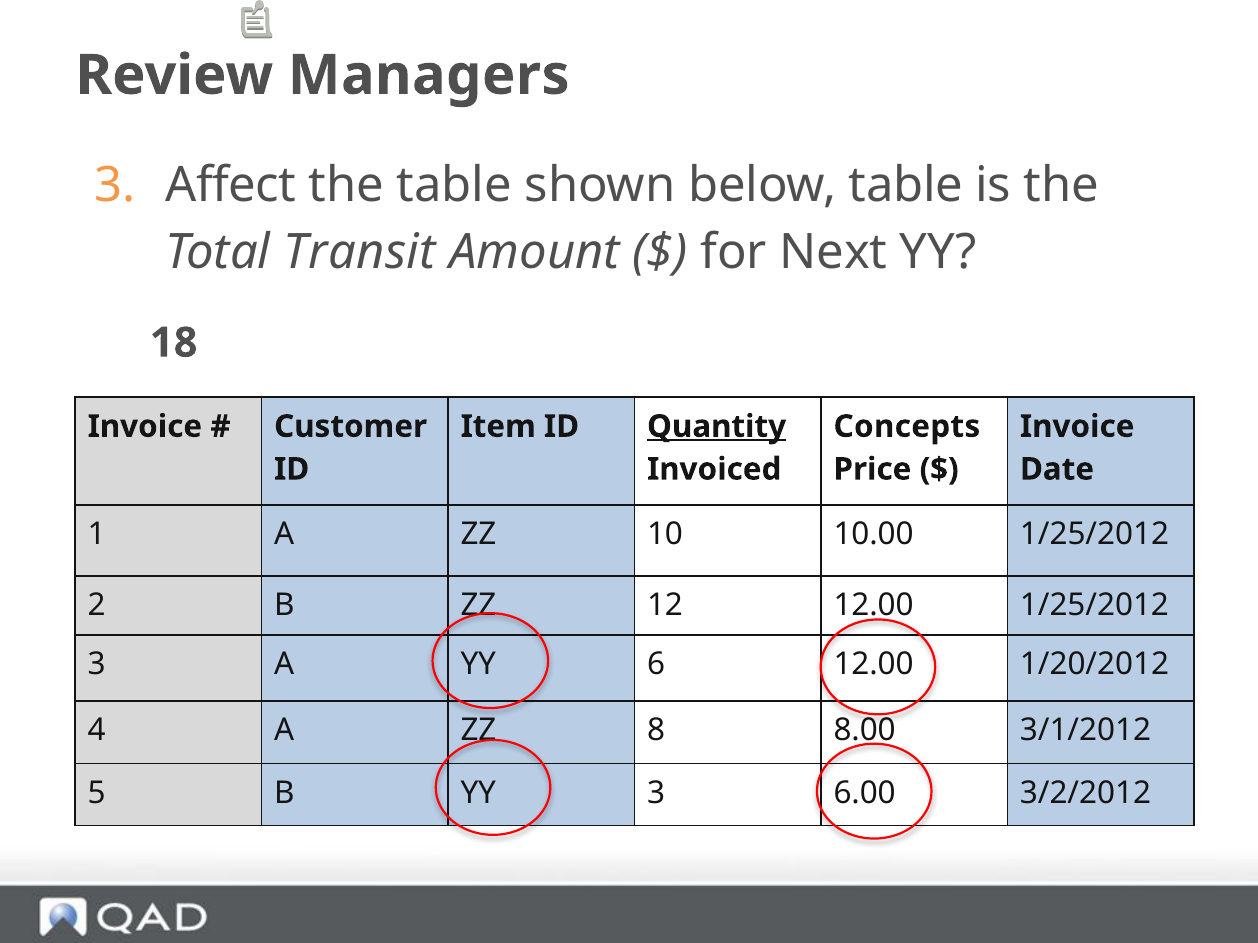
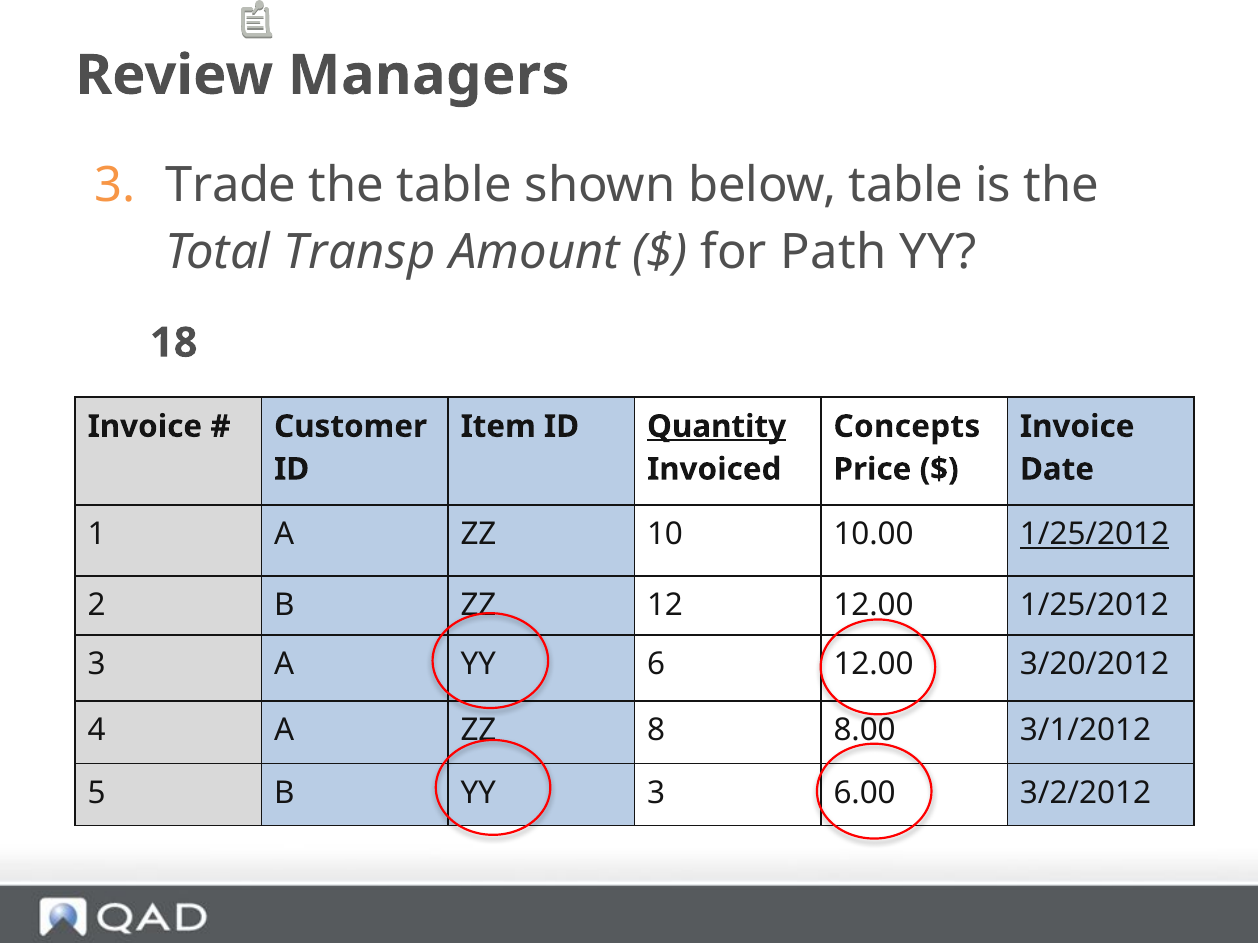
Affect: Affect -> Trade (231, 186)
Transit: Transit -> Transp (360, 252)
Next: Next -> Path (833, 252)
1/25/2012 underline: none -> present (1094, 535)
1/20/2012: 1/20/2012 -> 3/20/2012 (1094, 665)
